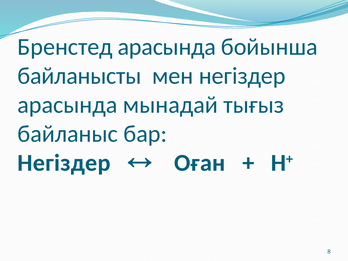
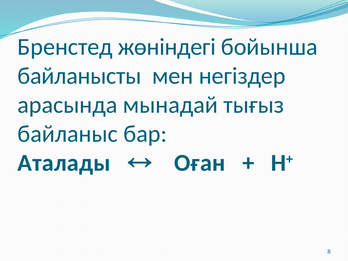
Бренстед арасында: арасында -> жөніндегі (167, 47)
Негіздер: Негіздер -> Аталады (64, 163)
